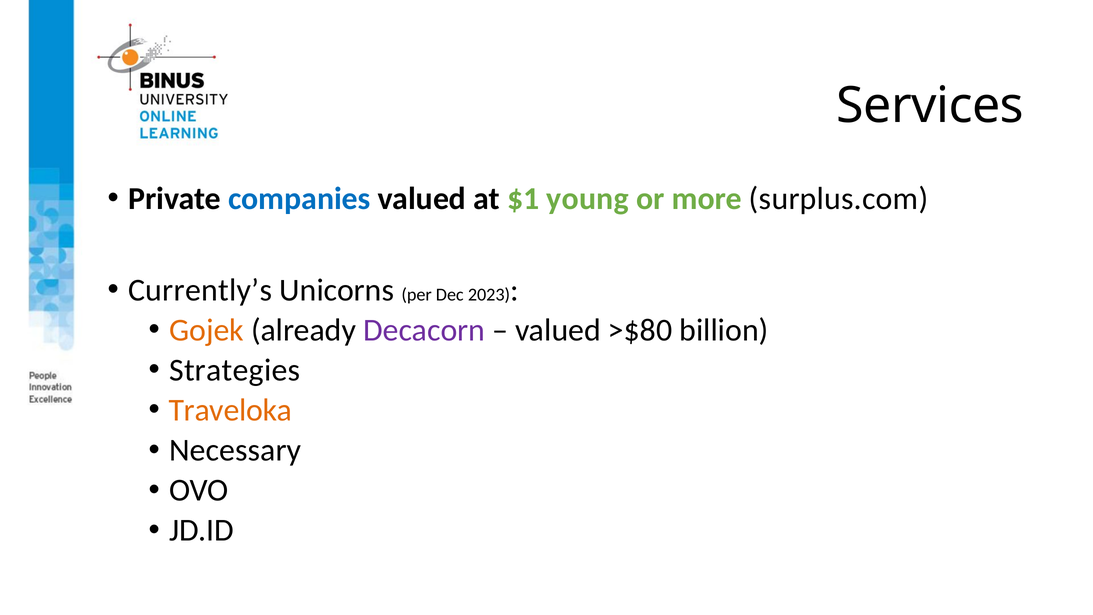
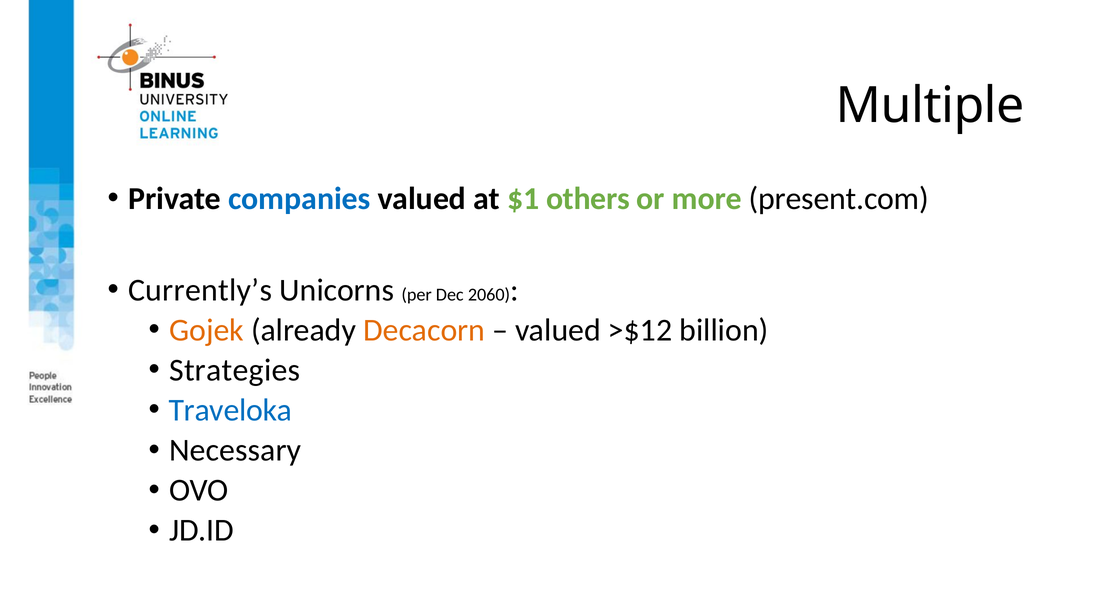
Services: Services -> Multiple (930, 105)
young: young -> others (588, 198)
surplus.com: surplus.com -> present.com (839, 198)
2023: 2023 -> 2060 (489, 294)
Decacorn colour: purple -> orange (424, 330)
>$80: >$80 -> >$12 (640, 330)
Traveloka colour: orange -> blue (230, 410)
